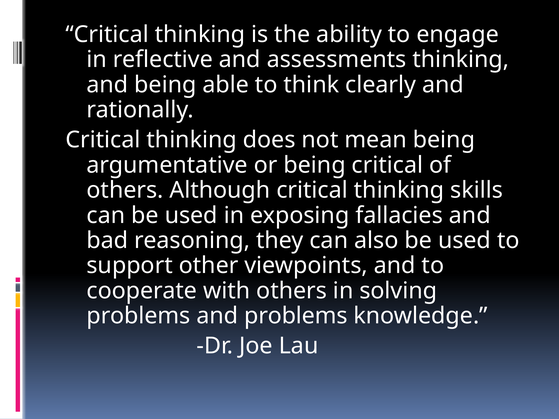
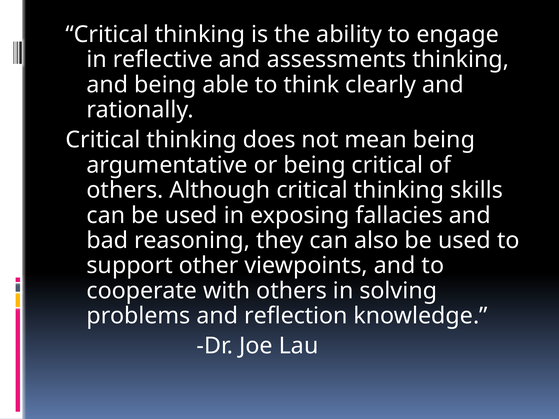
and problems: problems -> reflection (296, 316)
